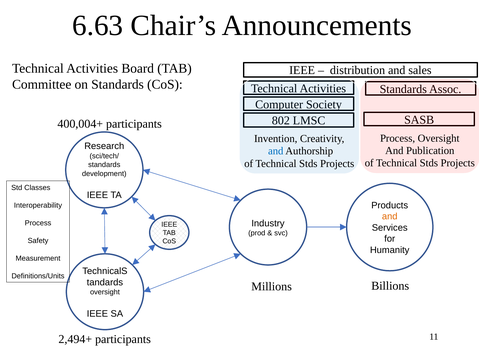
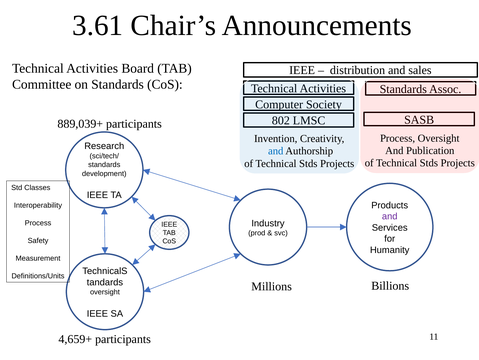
6.63: 6.63 -> 3.61 (98, 25)
400,004+: 400,004+ -> 889,039+ (80, 124)
and colour: orange -> purple (390, 216)
2,494+: 2,494+ -> 4,659+ (75, 339)
